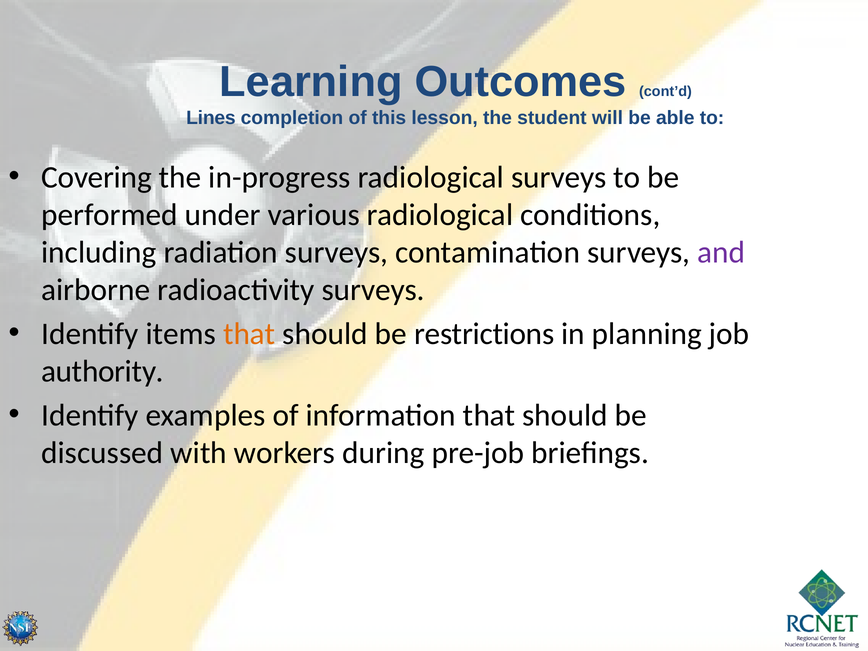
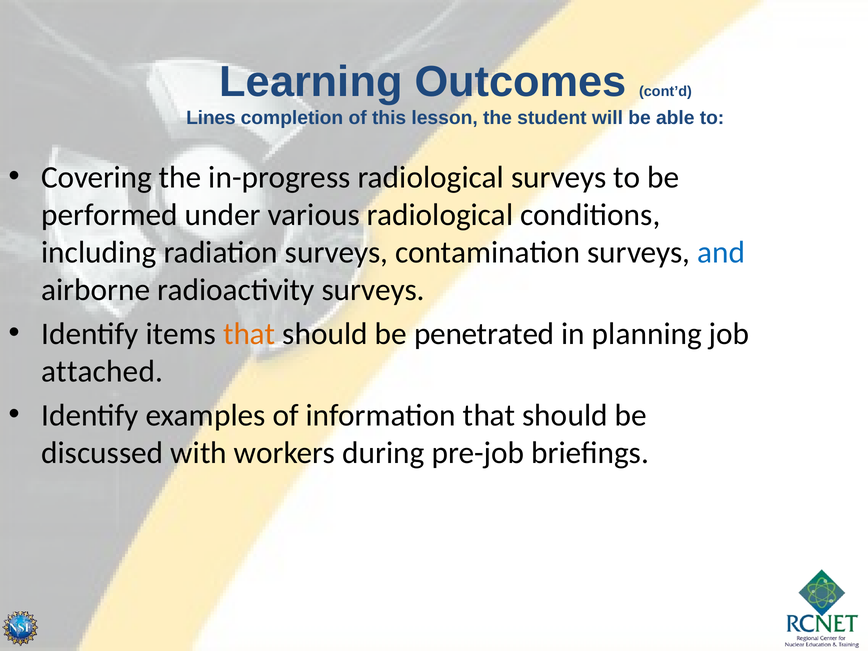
and colour: purple -> blue (721, 252)
restrictions: restrictions -> penetrated (484, 334)
authority: authority -> attached (102, 371)
